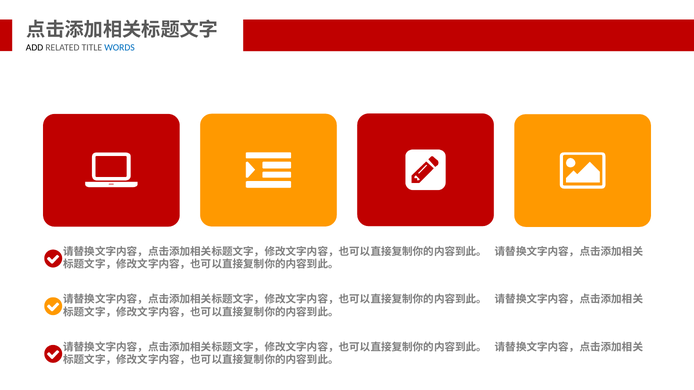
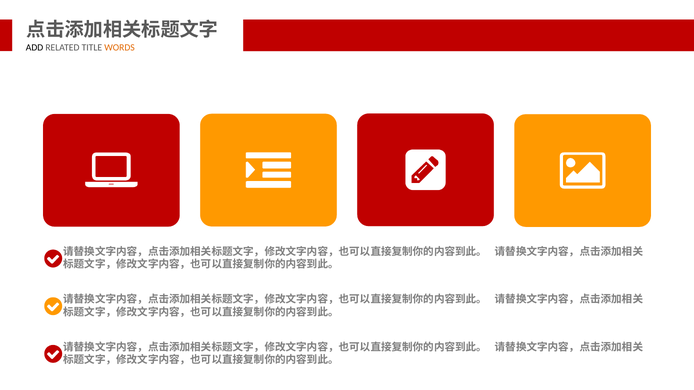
WORDS colour: blue -> orange (120, 47)
